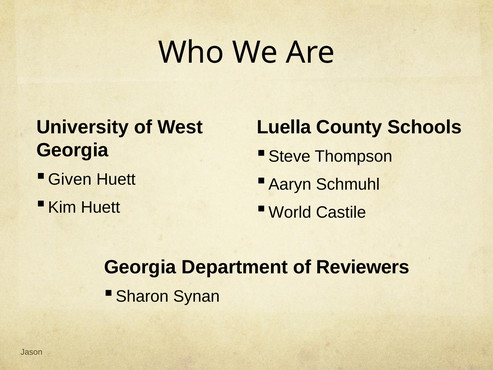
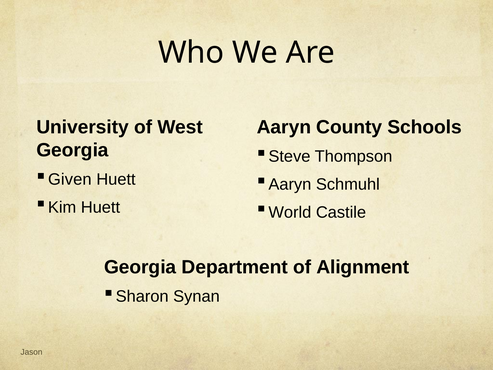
Luella: Luella -> Aaryn (284, 127)
Reviewers: Reviewers -> Alignment (363, 267)
